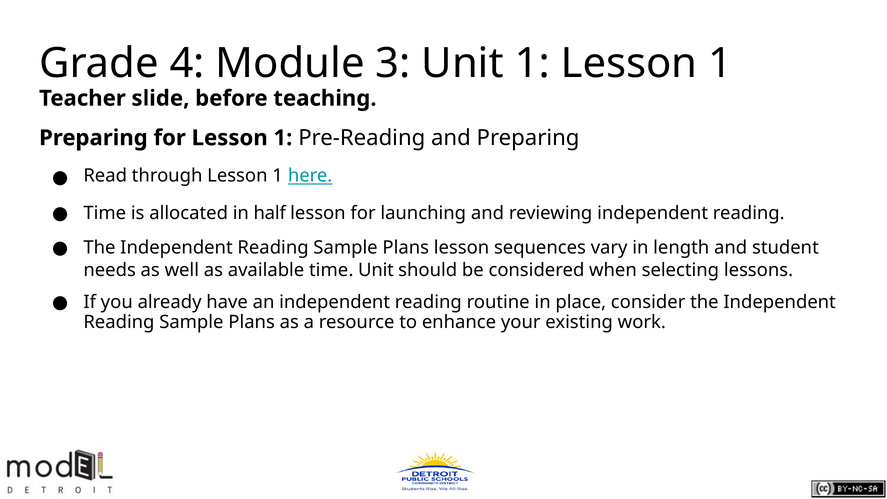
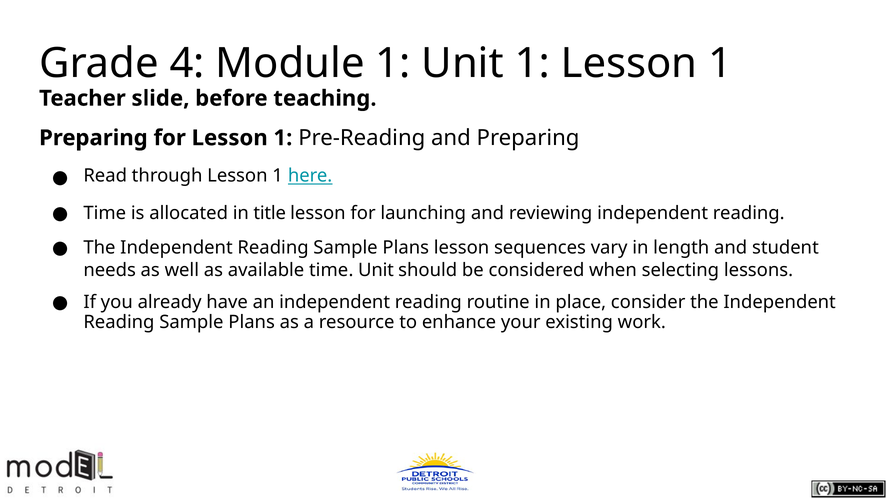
Module 3: 3 -> 1 (393, 64)
half: half -> title (270, 213)
